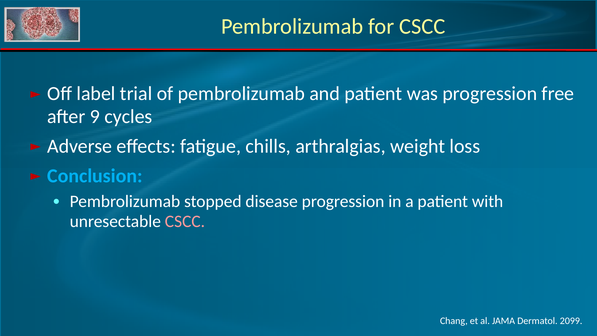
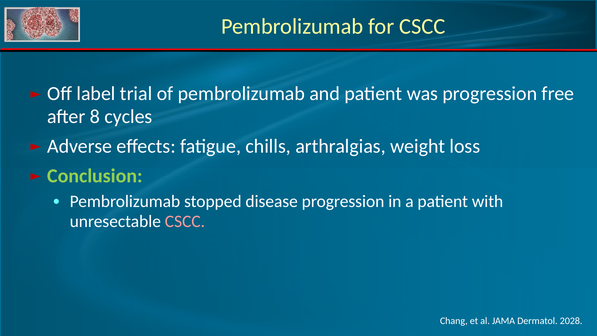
9: 9 -> 8 (95, 116)
Conclusion colour: light blue -> light green (95, 176)
2099: 2099 -> 2028 (571, 321)
